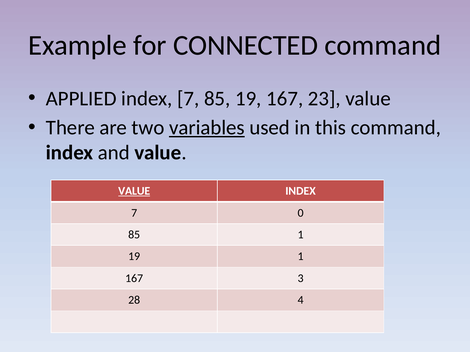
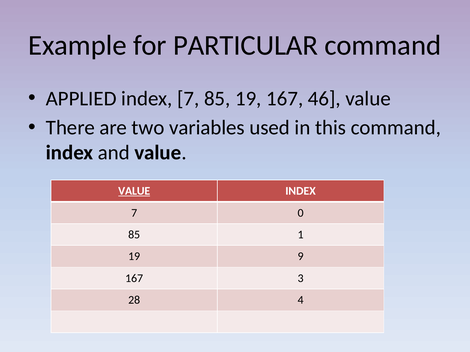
CONNECTED: CONNECTED -> PARTICULAR (246, 45)
23: 23 -> 46 (324, 99)
variables underline: present -> none (207, 128)
19 1: 1 -> 9 (301, 257)
